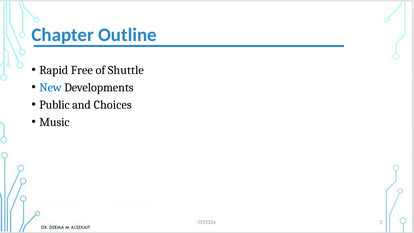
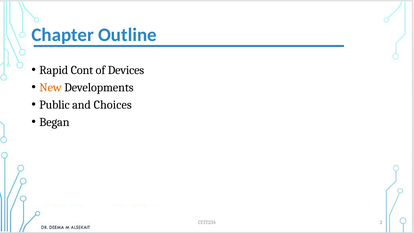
Free: Free -> Cont (82, 70)
Shuttle: Shuttle -> Devices (126, 70)
New colour: blue -> orange (51, 87)
Music: Music -> Began (54, 122)
